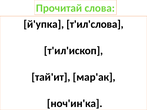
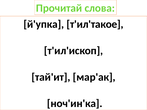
т'ил'слова: т'ил'слова -> т'ил'такое (95, 24)
